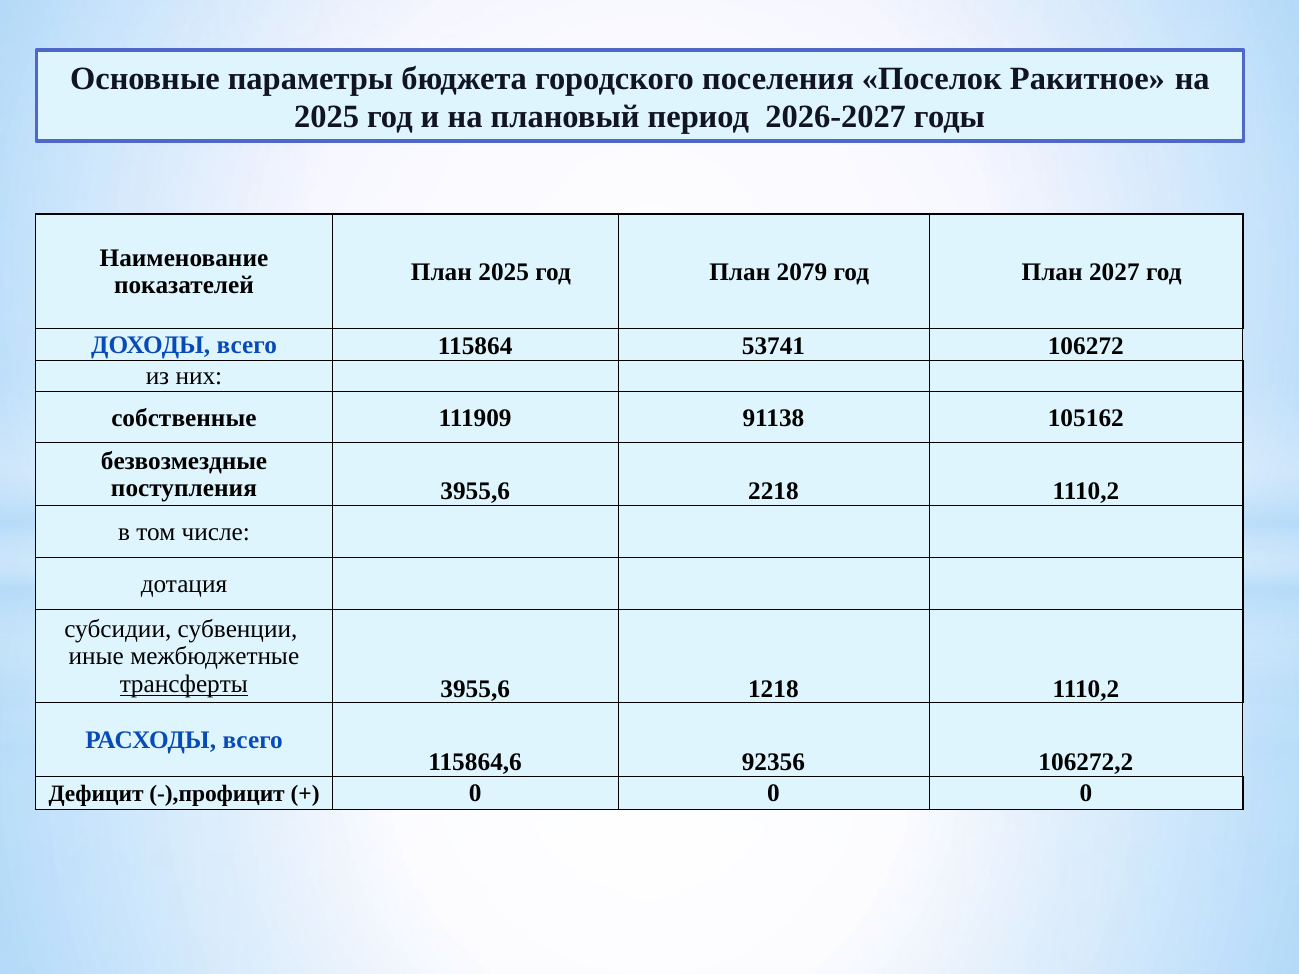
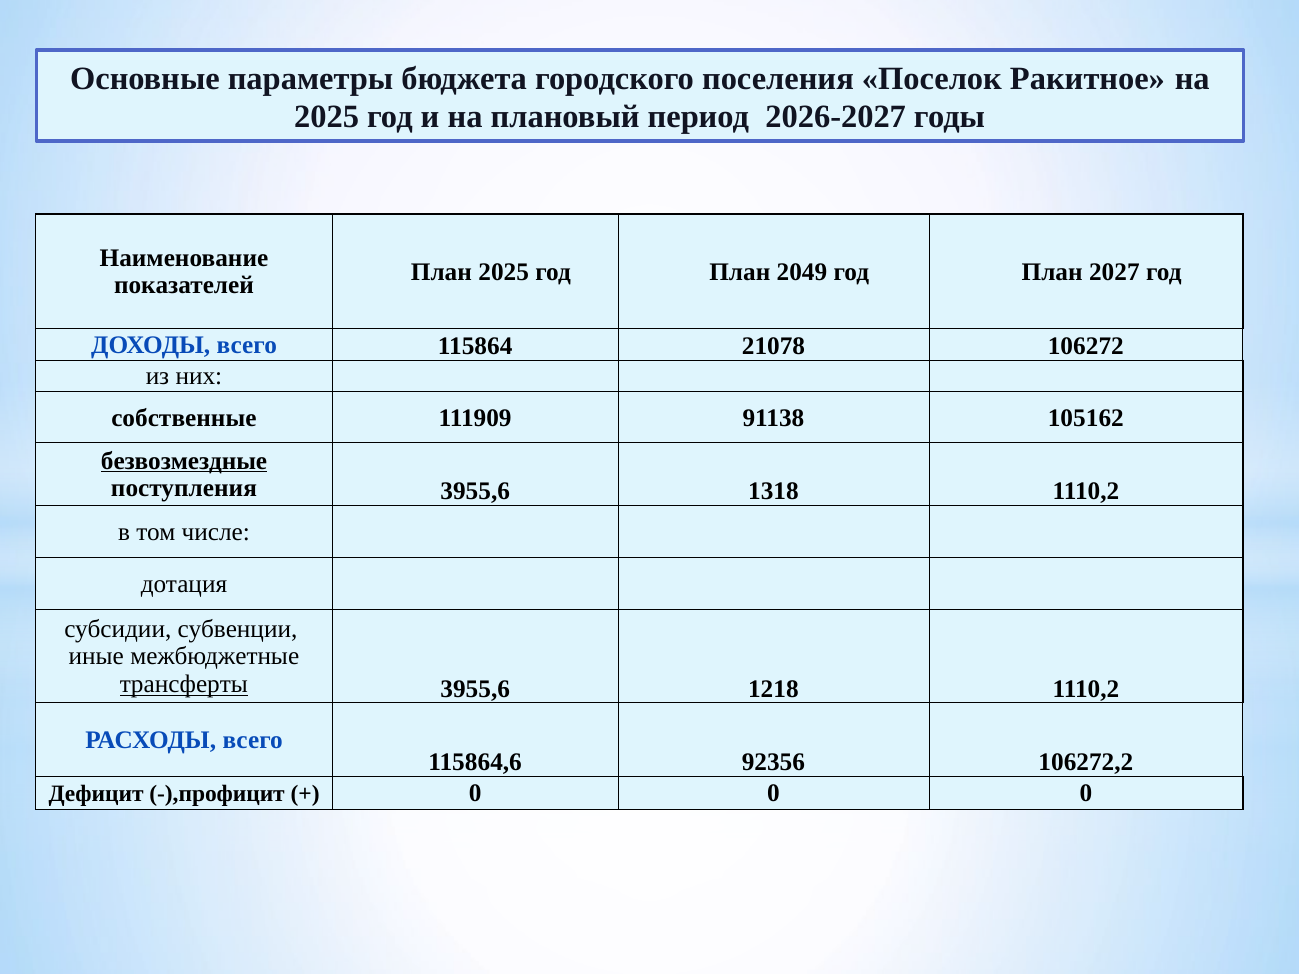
2079: 2079 -> 2049 (802, 272)
53741: 53741 -> 21078 (773, 346)
безвозмездные underline: none -> present (184, 461)
2218: 2218 -> 1318 (773, 492)
